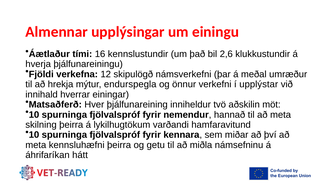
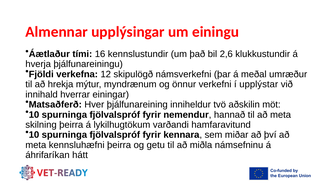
endurspegla: endurspegla -> myndrænum (130, 84)
